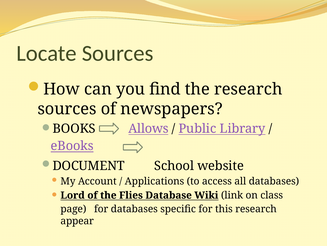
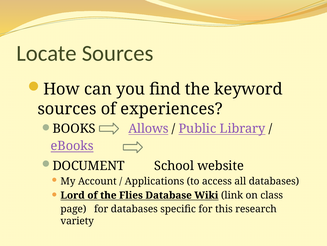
the research: research -> keyword (248, 89)
newspapers: newspapers -> experiences (172, 109)
appear: appear -> variety (77, 220)
